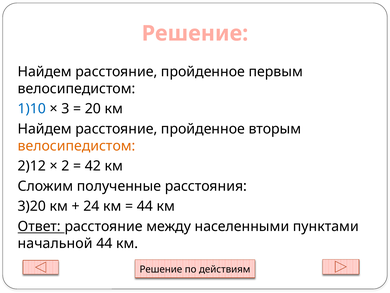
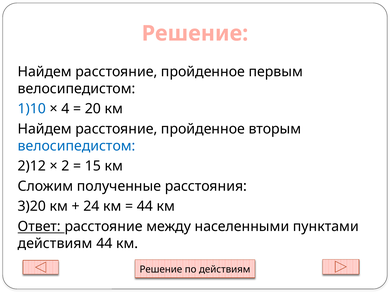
3: 3 -> 4 (65, 109)
велосипедистом colour: orange -> blue (77, 146)
42: 42 -> 15 (93, 166)
начальной: начальной -> действиям (55, 243)
